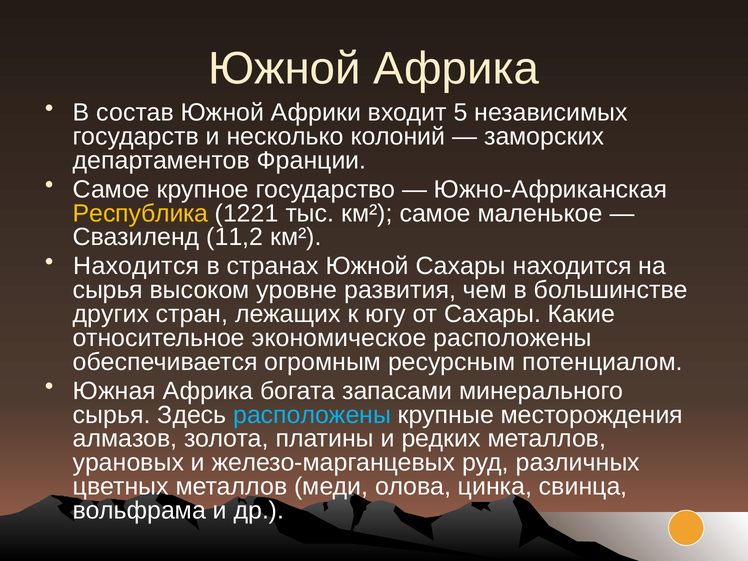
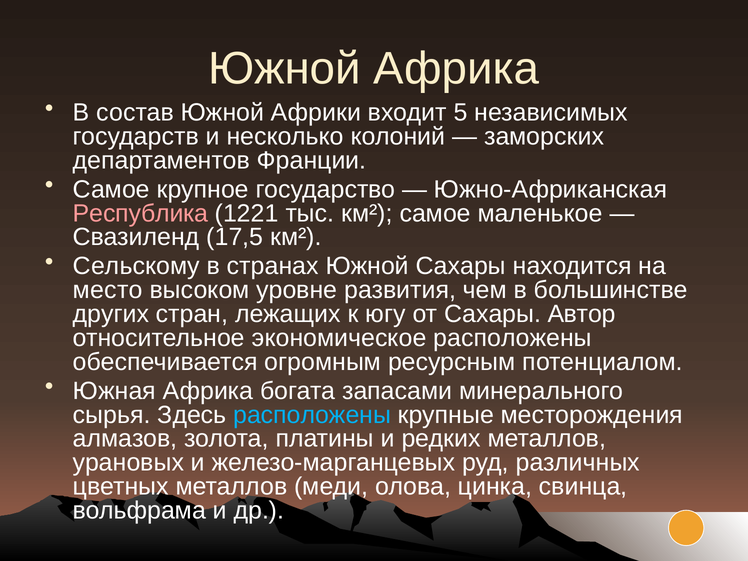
Республика colour: yellow -> pink (141, 213)
11,2: 11,2 -> 17,5 (235, 237)
Находится: Находится -> Сельскому (136, 266)
сырья: сырья -> место (108, 290)
Какие: Какие -> Автор (582, 314)
